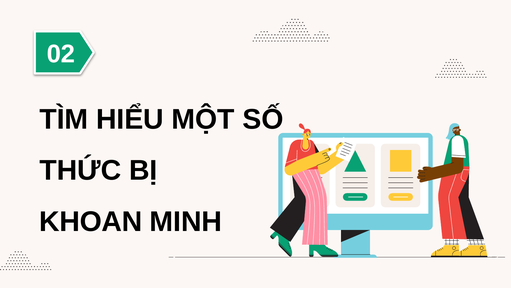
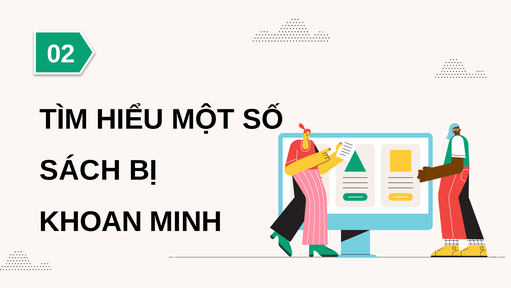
THỨC: THỨC -> SÁCH (80, 170)
